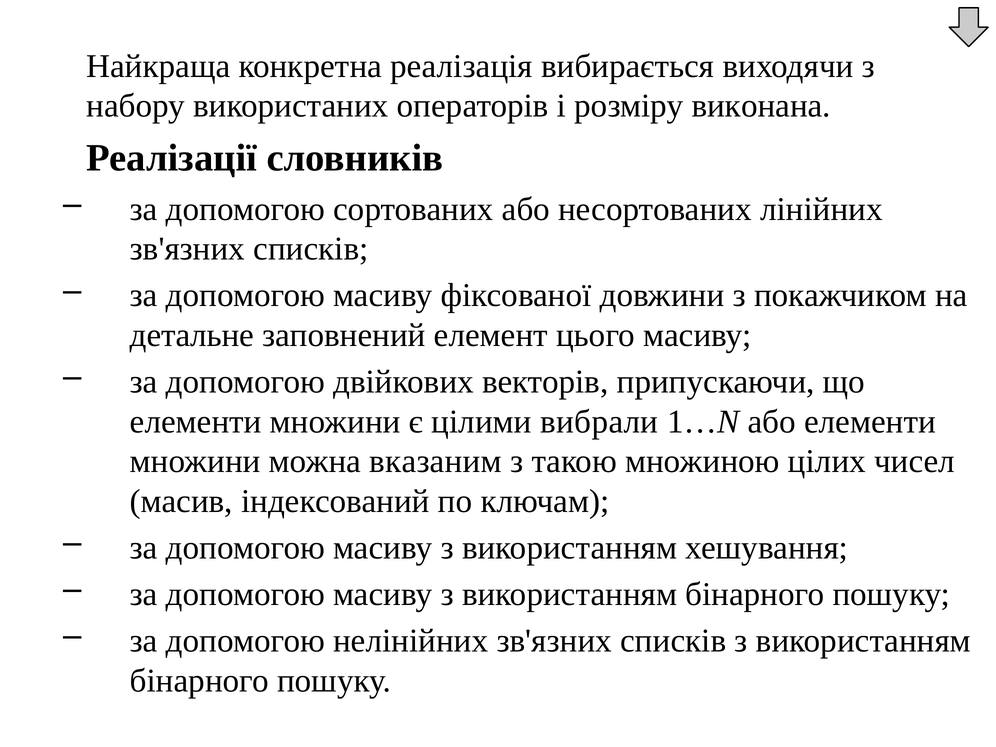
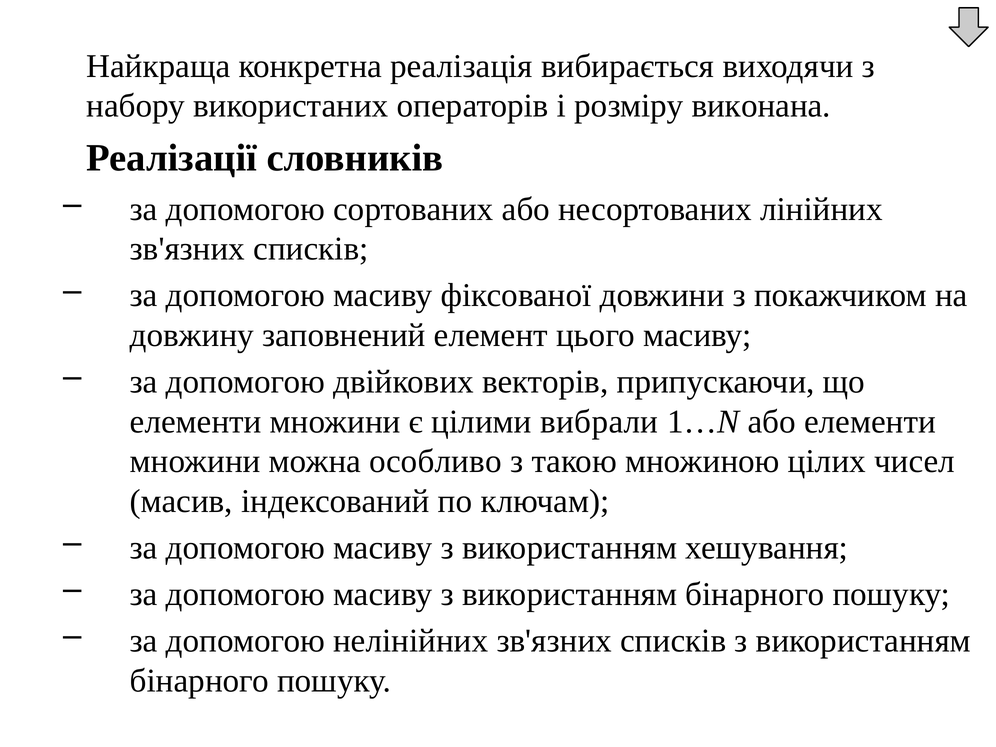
детальне: детальне -> довжину (192, 335)
вказаним: вказаним -> особливо (436, 461)
